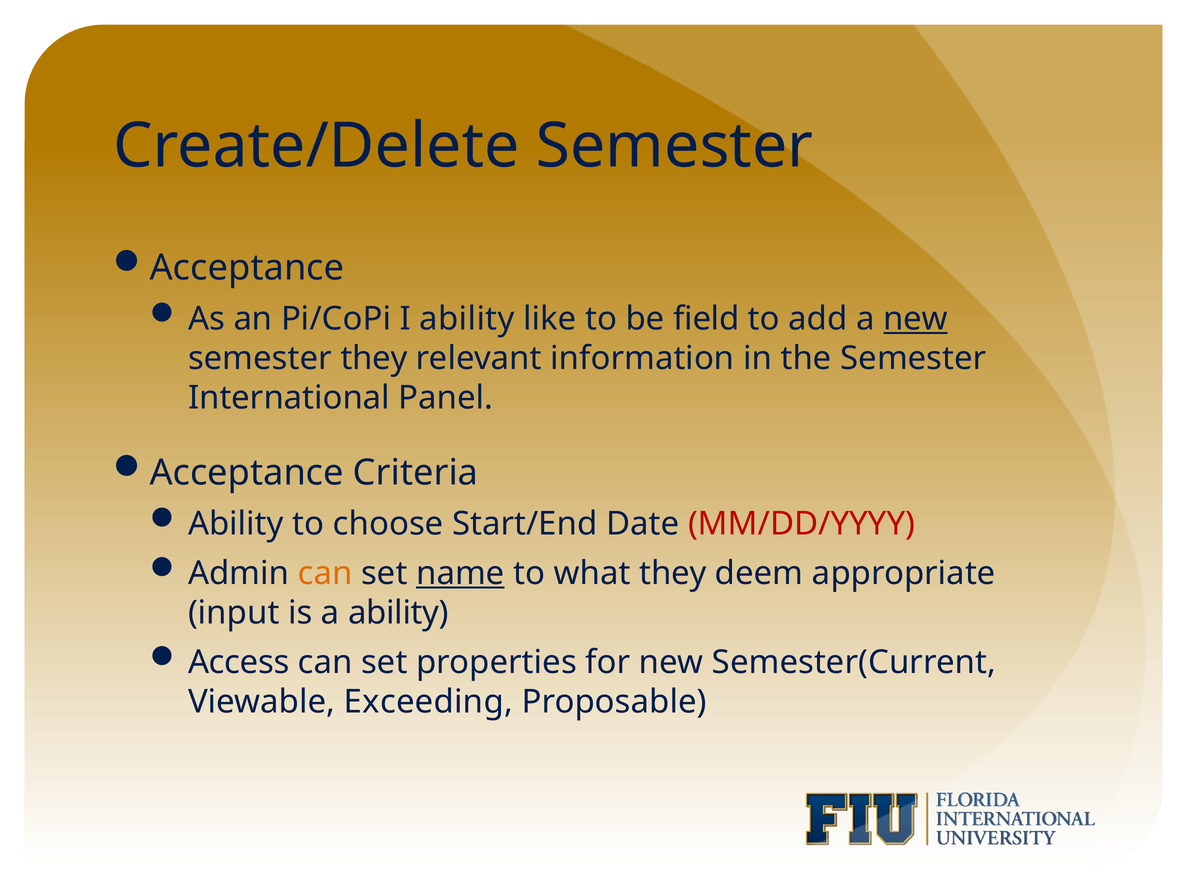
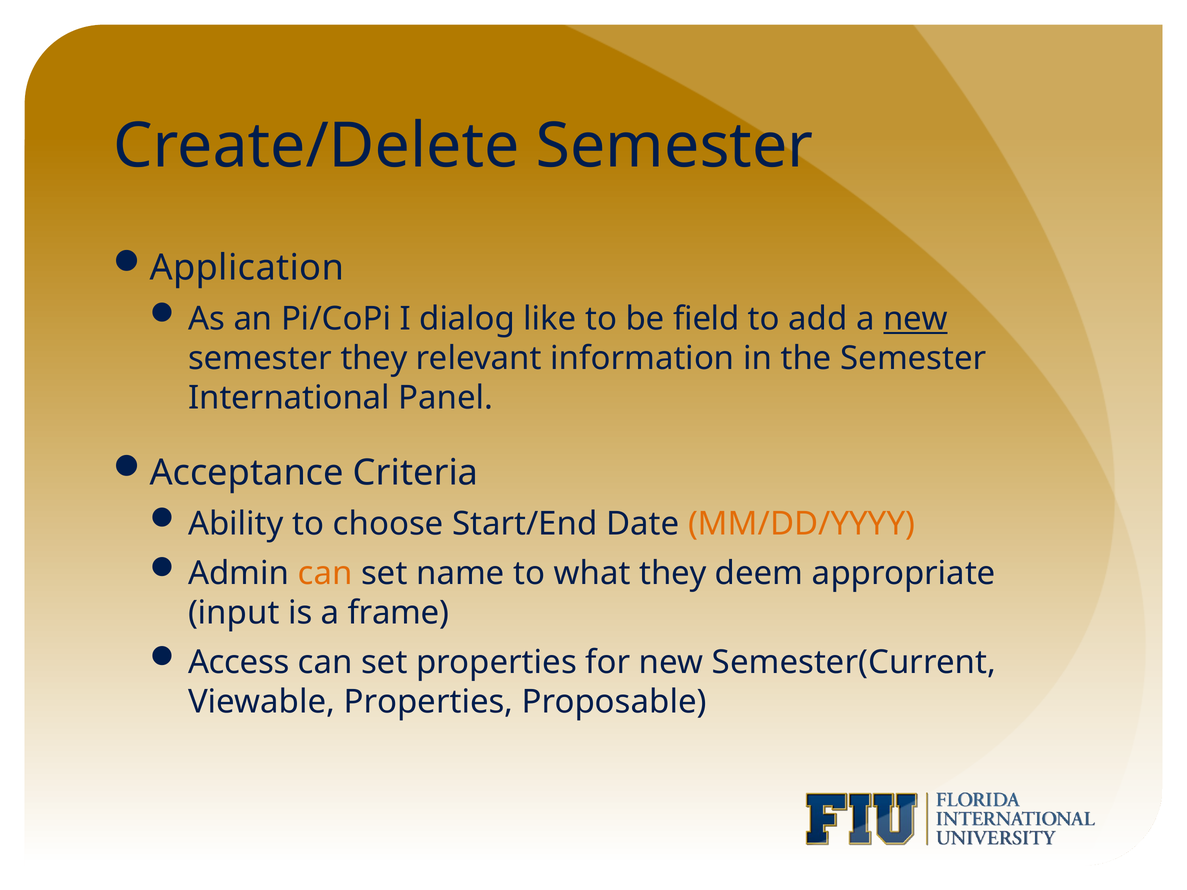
Acceptance: Acceptance -> Application (247, 268)
I ability: ability -> dialog (467, 319)
MM/DD/YYYY colour: red -> orange (802, 524)
name underline: present -> none (460, 573)
a ability: ability -> frame (398, 613)
Viewable Exceeding: Exceeding -> Properties (428, 702)
